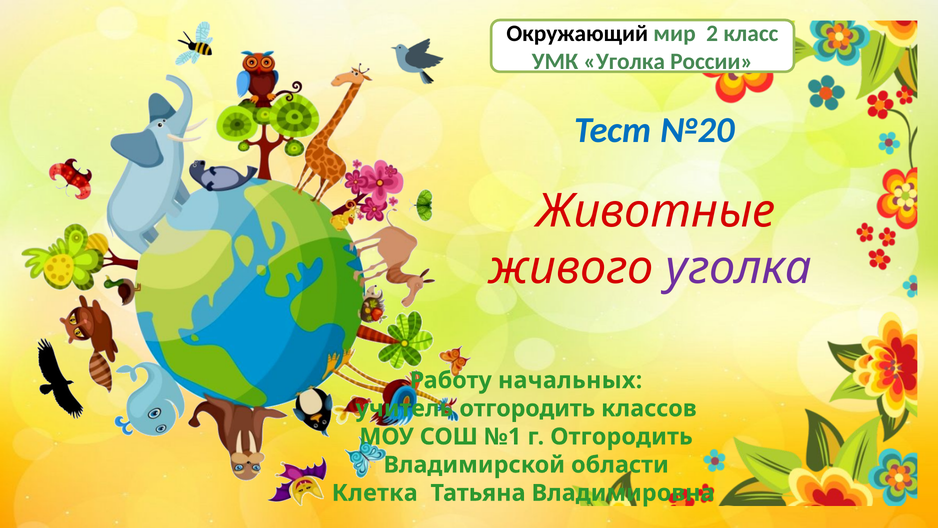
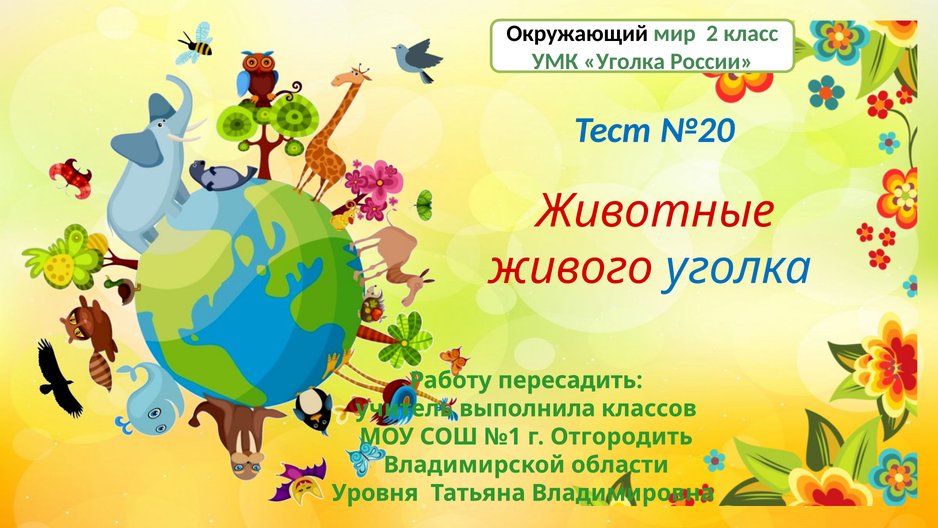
уголка colour: purple -> blue (739, 267)
начальных: начальных -> пересадить (570, 380)
учитель отгородить: отгородить -> выполнила (527, 408)
Клетка: Клетка -> Уровня (375, 493)
